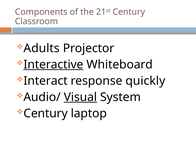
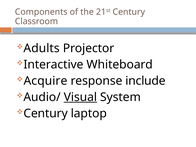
Interactive underline: present -> none (53, 65)
Interact: Interact -> Acquire (45, 81)
quickly: quickly -> include (145, 81)
